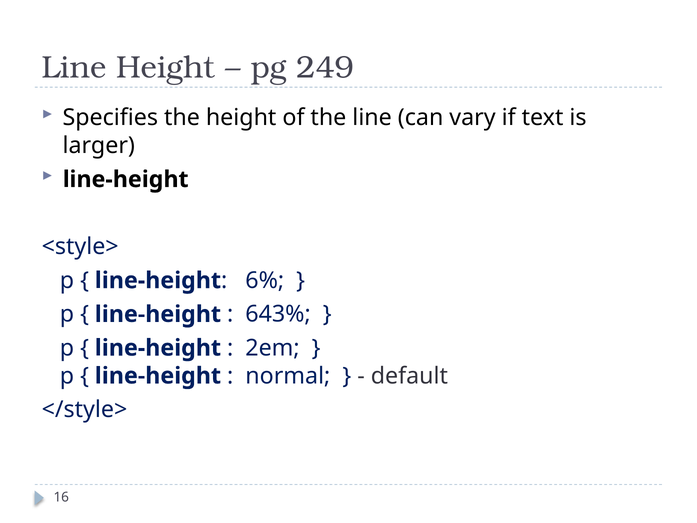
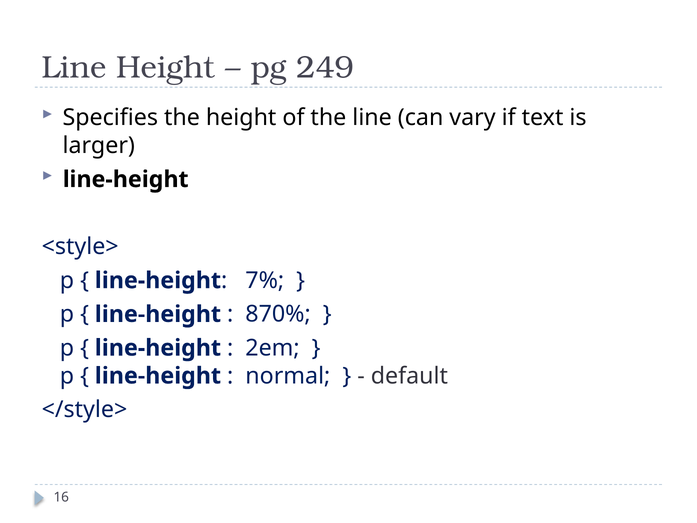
6%: 6% -> 7% (265, 280)
643%: 643% -> 870% (278, 314)
